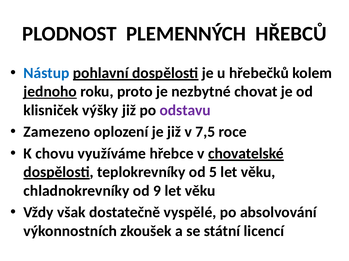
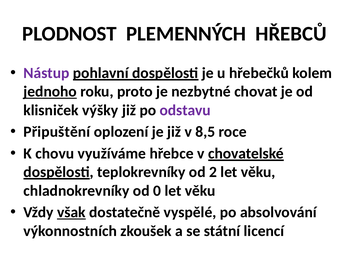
Nástup colour: blue -> purple (46, 73)
Zamezeno: Zamezeno -> Připuštění (57, 132)
7,5: 7,5 -> 8,5 (205, 132)
5: 5 -> 2 (213, 173)
9: 9 -> 0 (157, 191)
však underline: none -> present (71, 213)
